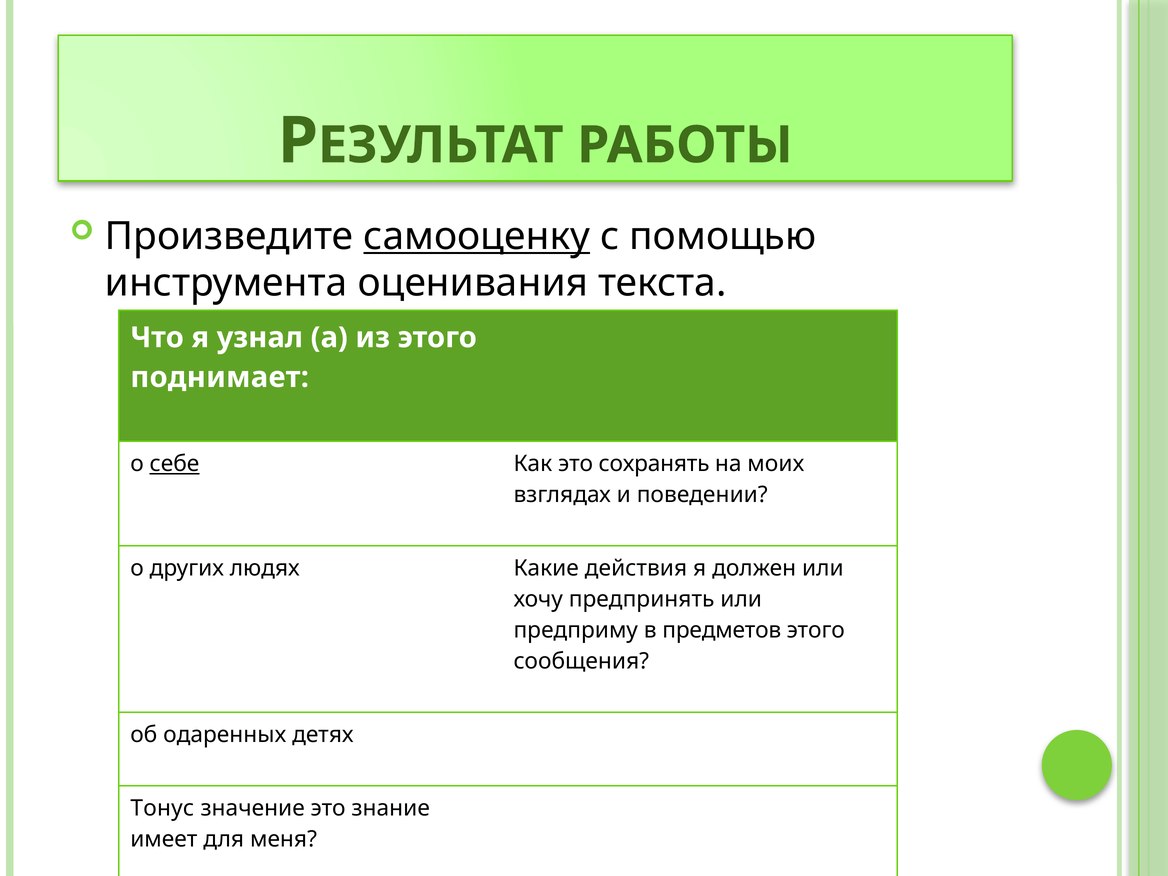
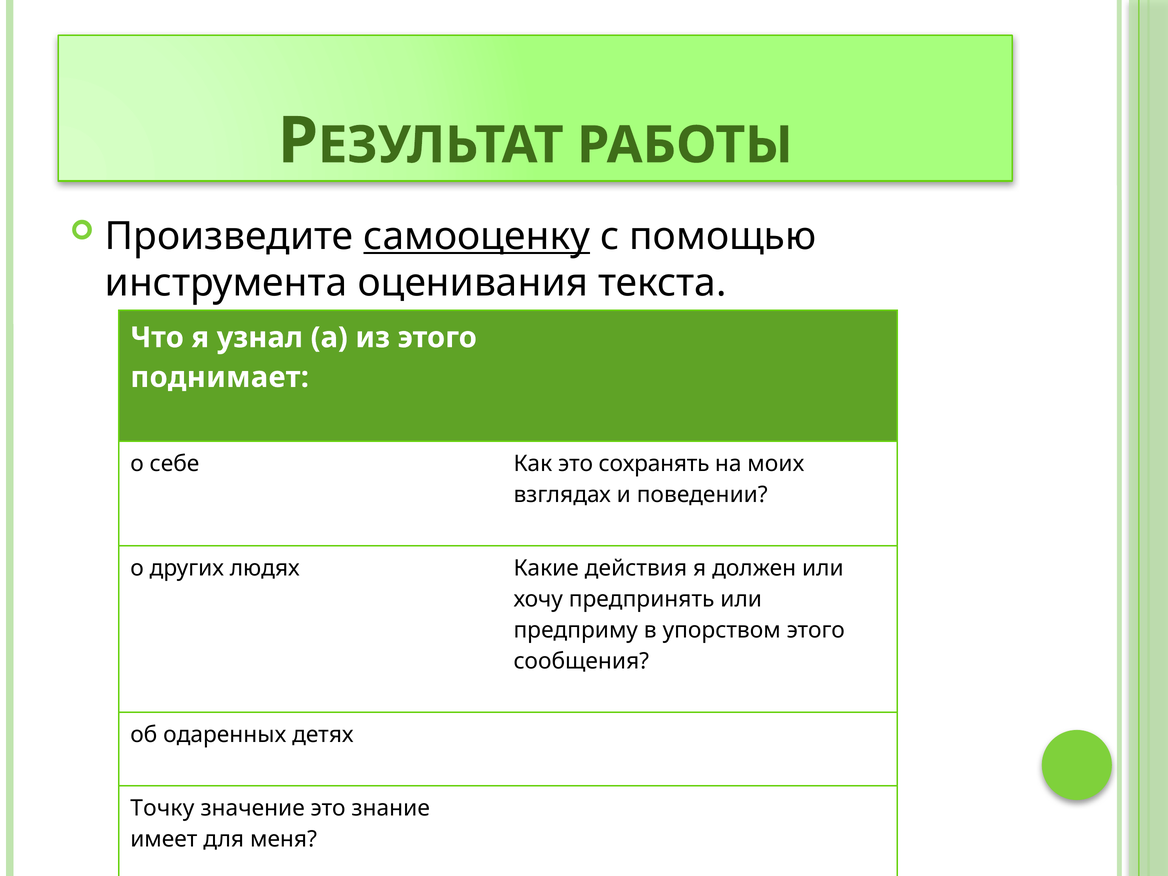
себе underline: present -> none (174, 464)
предметов: предметов -> упорством (722, 630)
Тонус: Тонус -> Точку (162, 808)
